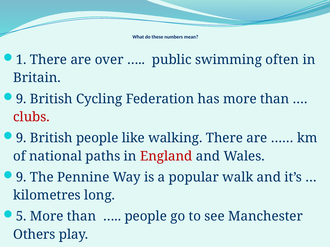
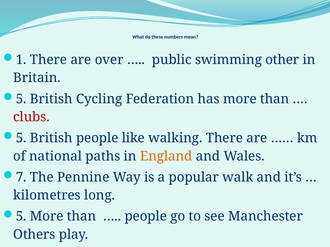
often: often -> other (282, 60)
9: 9 -> 5 (21, 99)
9: 9 -> 5 (21, 138)
England colour: red -> orange (166, 156)
9: 9 -> 7 (21, 178)
